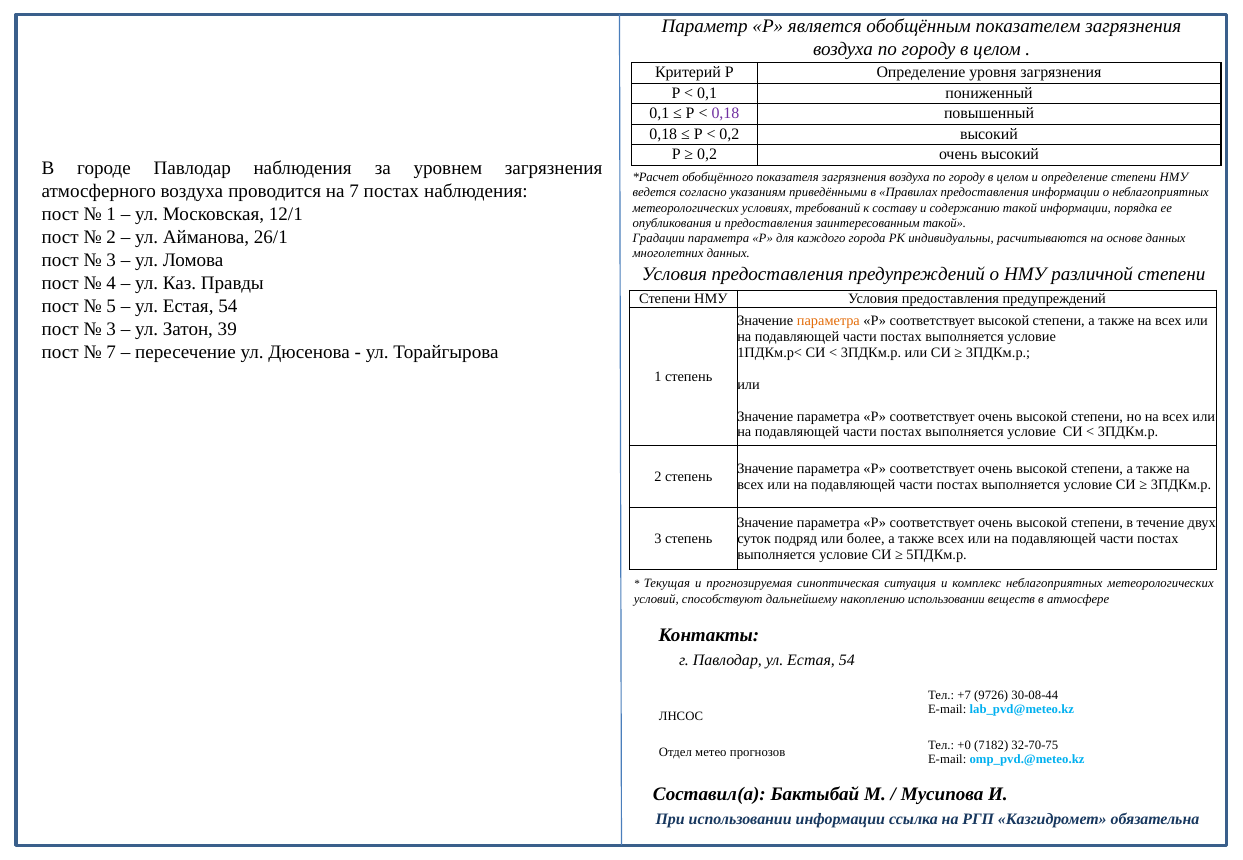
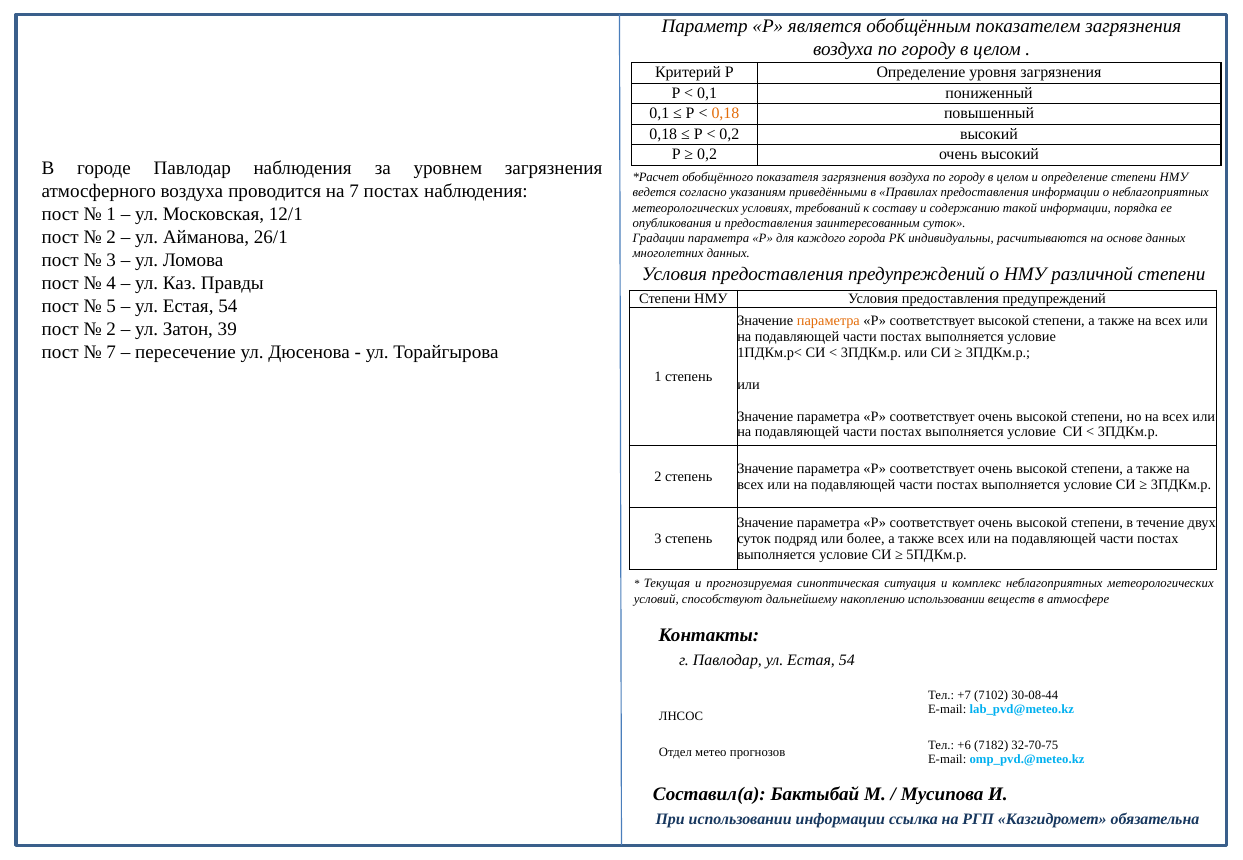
0,18 colour: purple -> orange (725, 114)
заинтересованным такой: такой -> суток (944, 223)
3: 3 -> 2 (111, 329)
9726: 9726 -> 7102 (991, 696)
+0: +0 -> +6 (964, 745)
